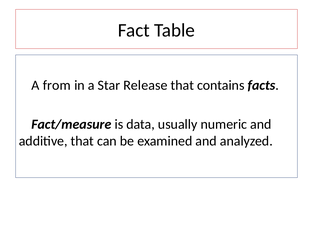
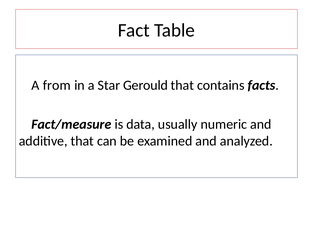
Release: Release -> Gerould (146, 85)
